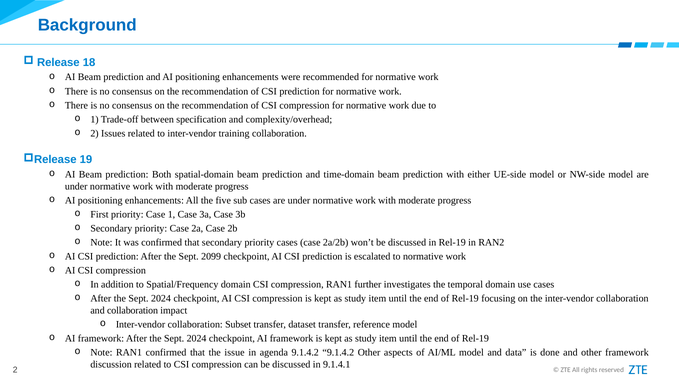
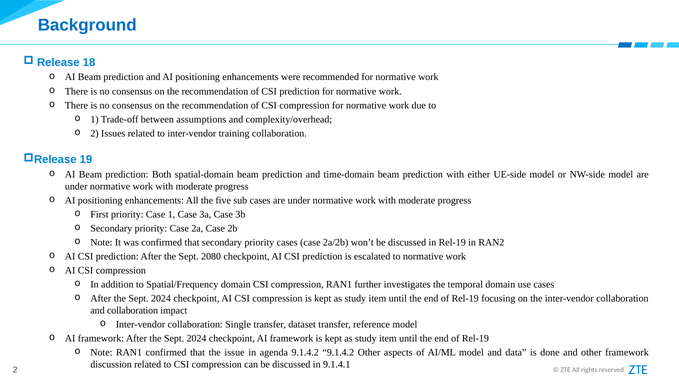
specification: specification -> assumptions (201, 119)
2099: 2099 -> 2080 (211, 256)
Subset: Subset -> Single (238, 324)
